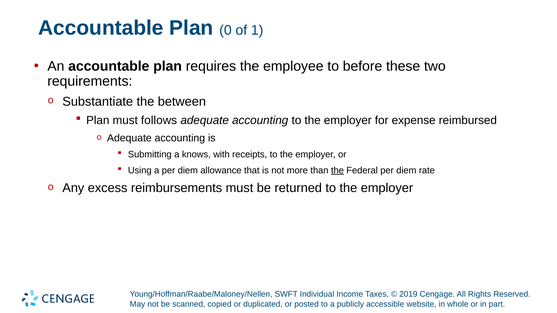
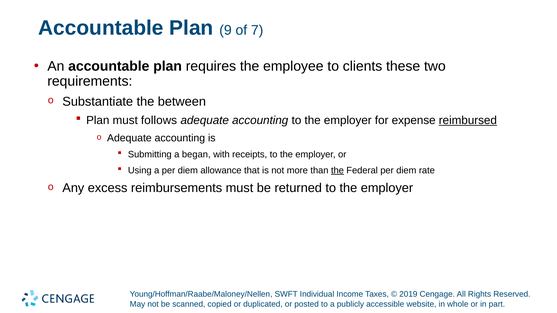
0: 0 -> 9 (225, 30)
1: 1 -> 7 (257, 30)
before: before -> clients (363, 66)
reimbursed underline: none -> present (468, 121)
knows: knows -> began (196, 155)
